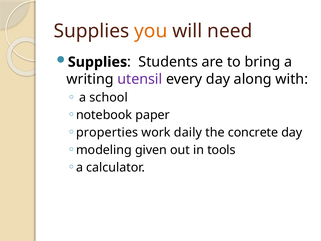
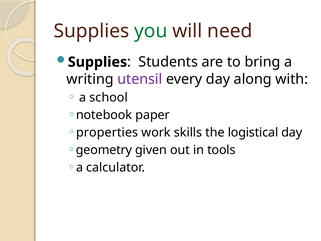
you colour: orange -> green (151, 31)
daily: daily -> skills (188, 132)
concrete: concrete -> logistical (253, 132)
modeling: modeling -> geometry (104, 150)
